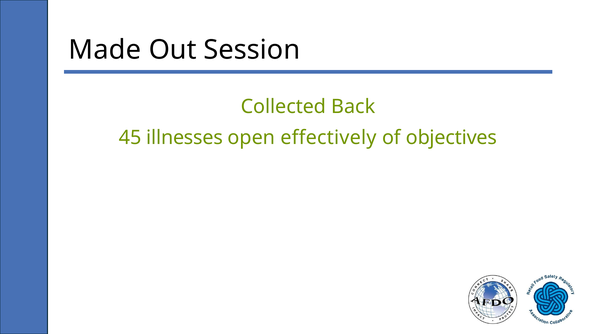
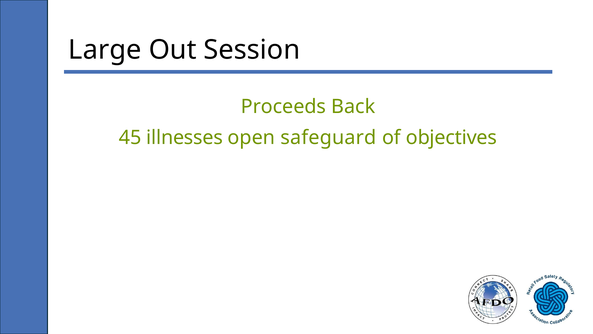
Made: Made -> Large (105, 50)
Collected: Collected -> Proceeds (283, 106)
effectively: effectively -> safeguard (328, 138)
